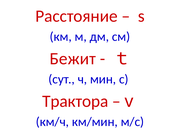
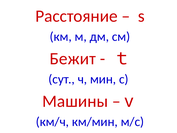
Трактора: Трактора -> Машины (75, 101)
